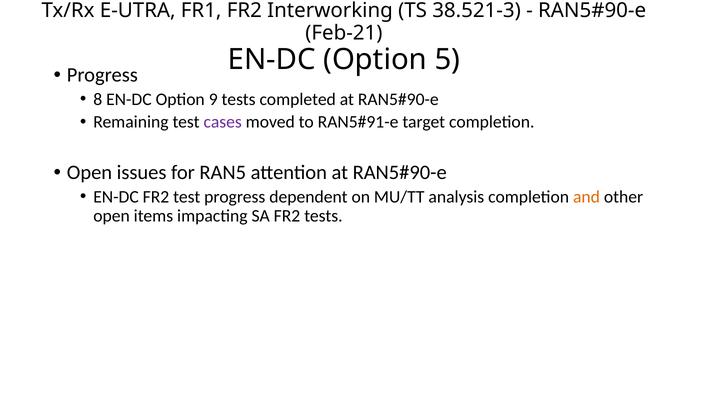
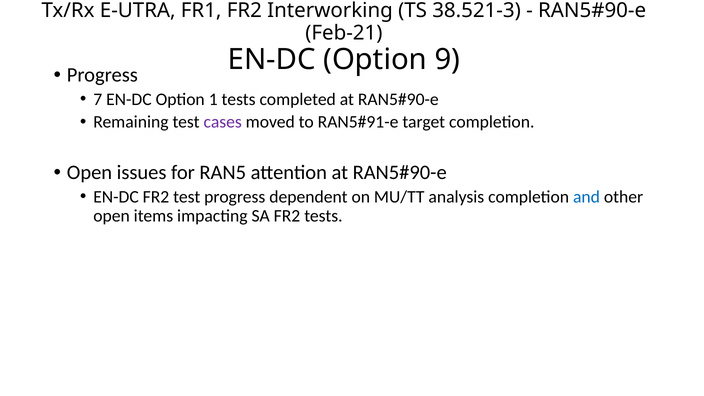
5: 5 -> 9 (447, 60)
8: 8 -> 7 (98, 99)
9: 9 -> 1 (213, 99)
and colour: orange -> blue (586, 197)
